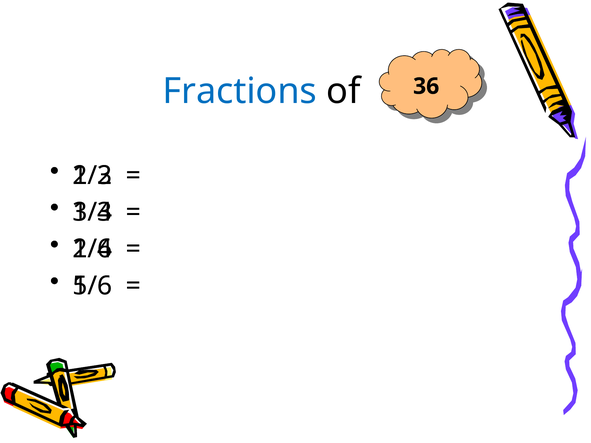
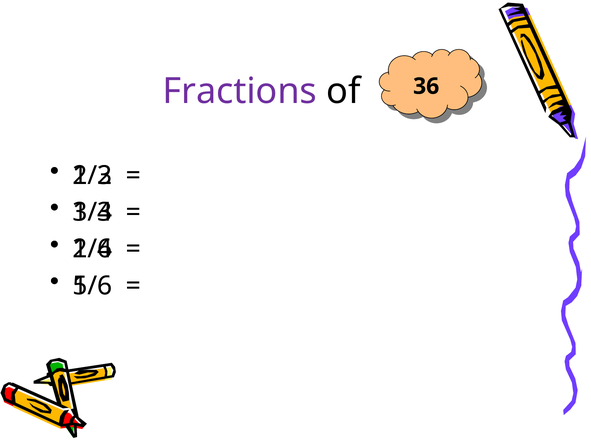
Fractions colour: blue -> purple (240, 91)
